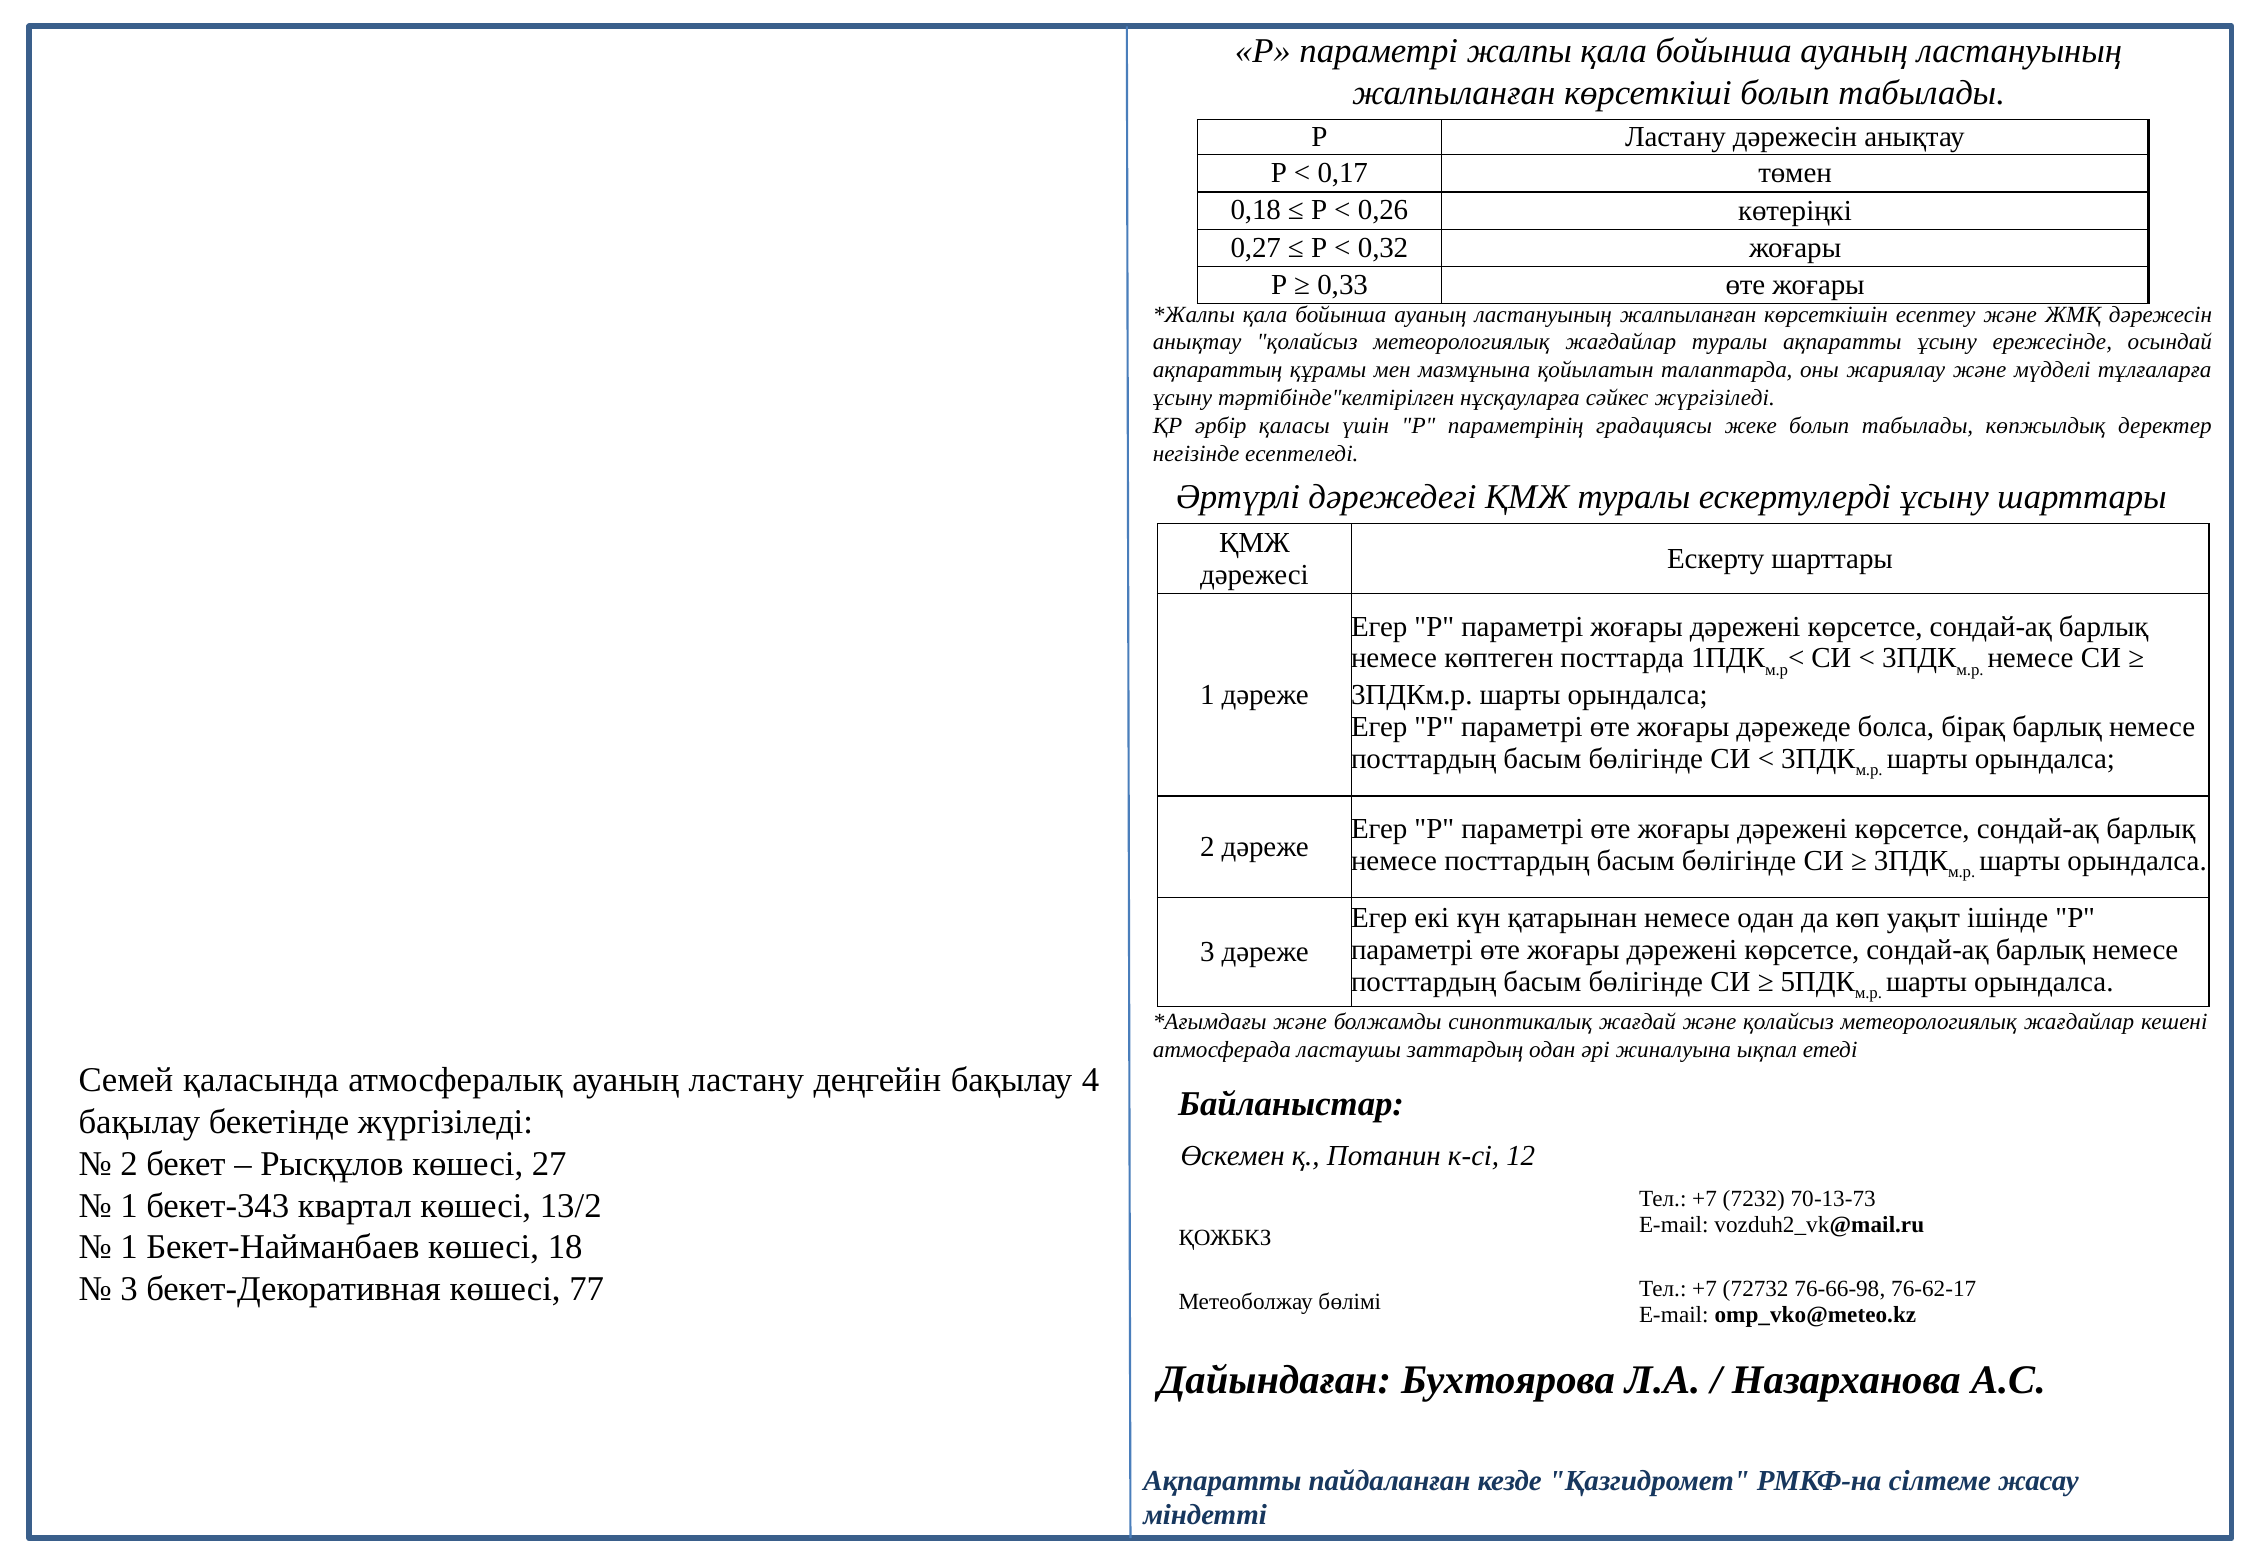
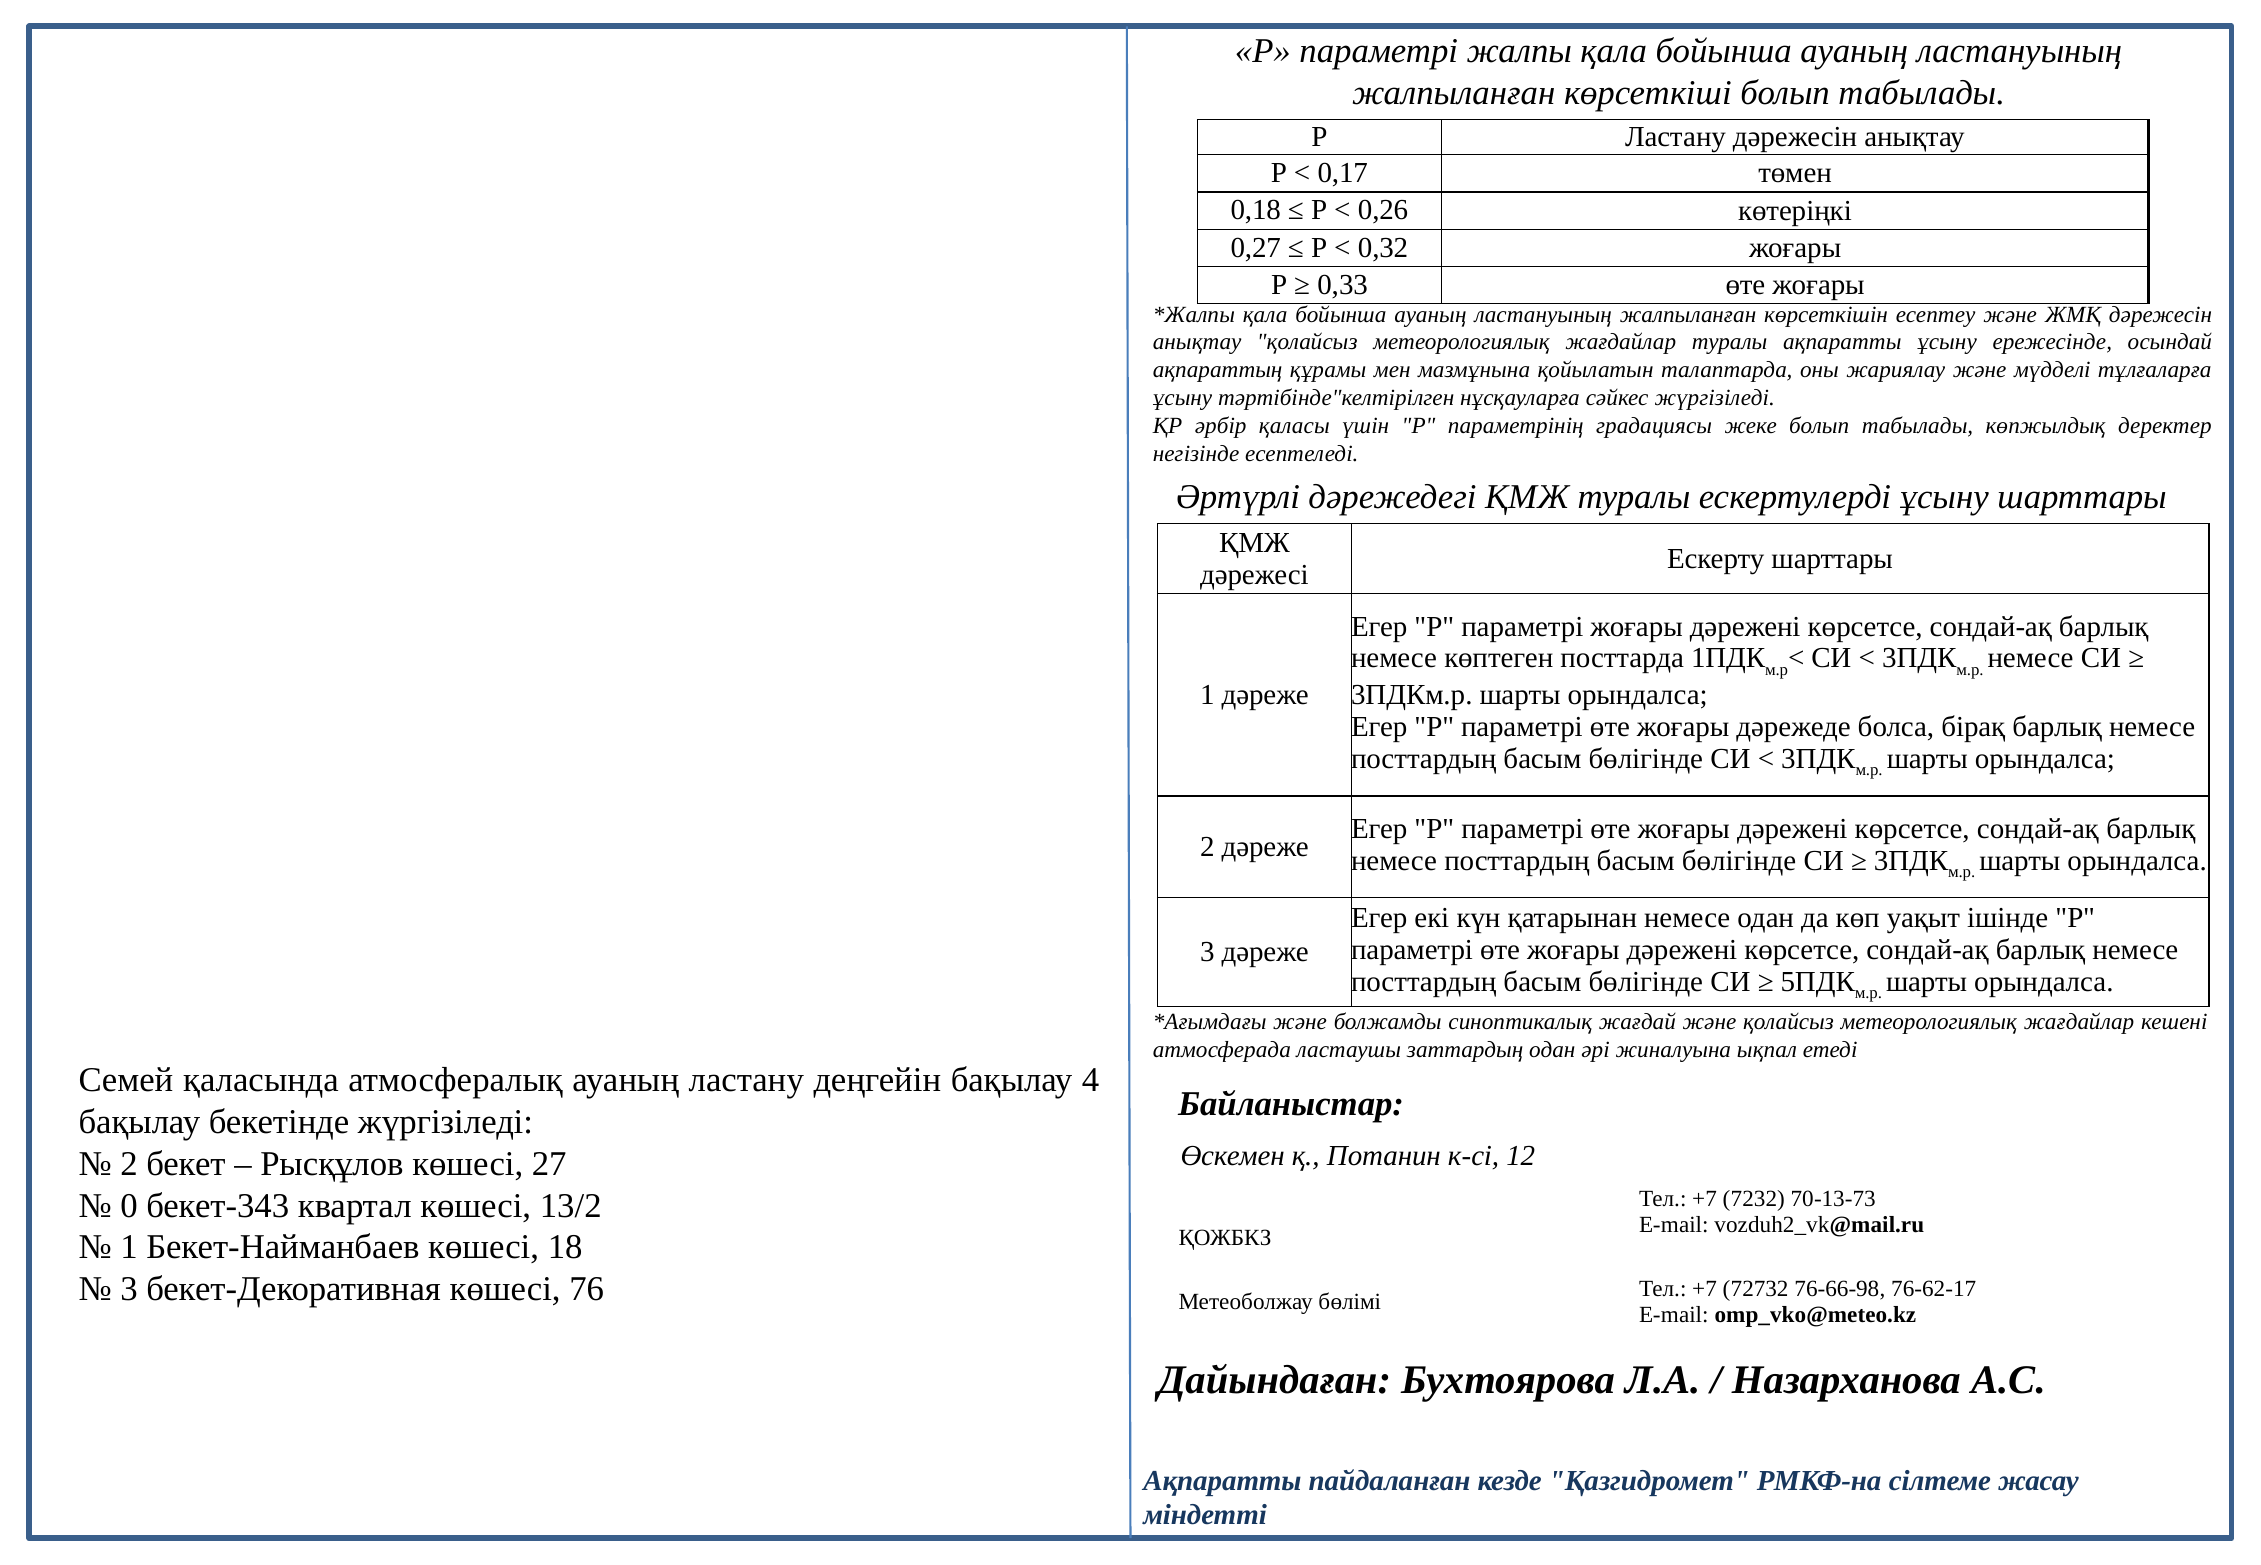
1: 1 -> 0 (129, 1206)
77: 77 -> 76 (587, 1289)
